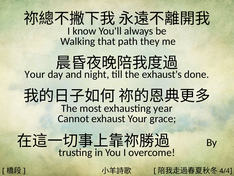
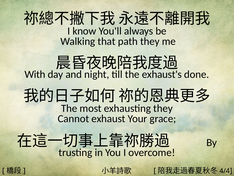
Your: Your -> With (35, 74)
exhausting year: year -> they (163, 108)
